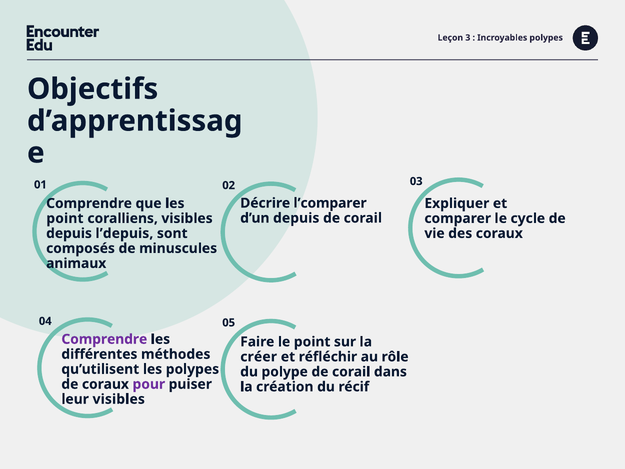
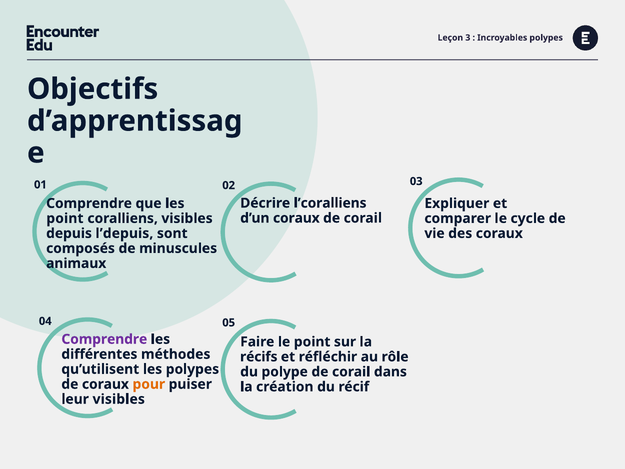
l’comparer: l’comparer -> l’coralliens (330, 203)
d’un depuis: depuis -> coraux (296, 218)
créer: créer -> récifs (259, 357)
pour colour: purple -> orange (149, 384)
